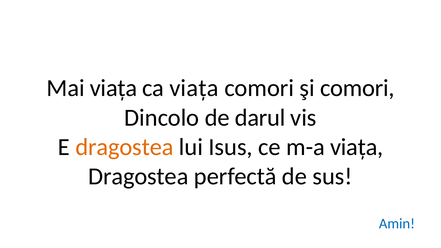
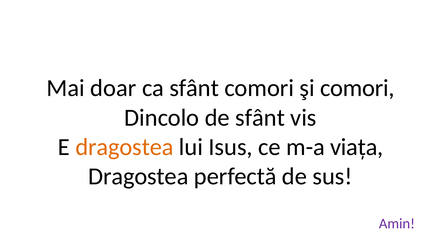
Mai viața: viața -> doar (113, 88)
ca viața: viața -> sfânt (194, 88)
de darul: darul -> sfânt (260, 118)
Amin colour: blue -> purple (397, 224)
